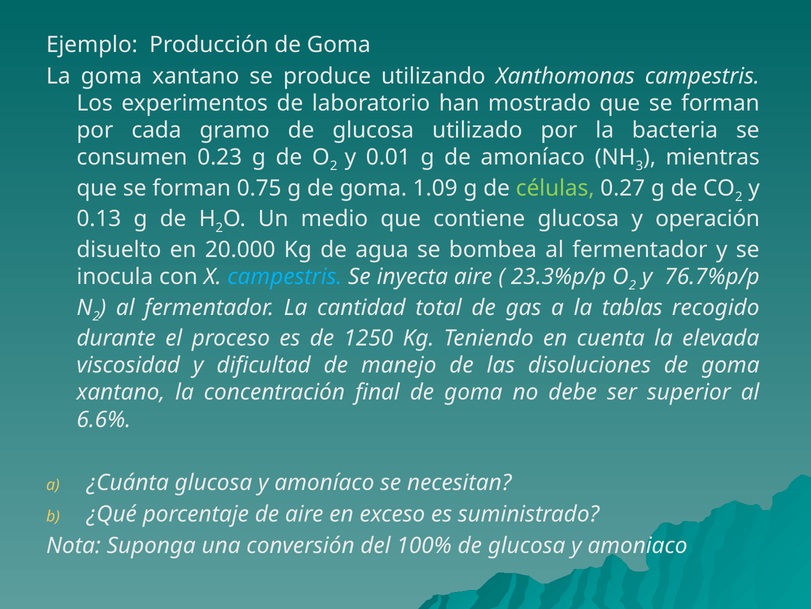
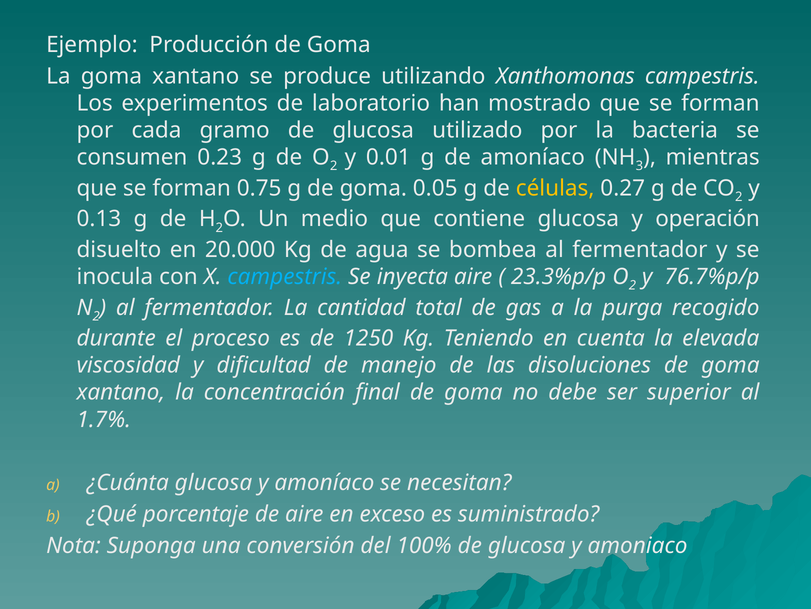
1.09: 1.09 -> 0.05 (435, 188)
células colour: light green -> yellow (555, 188)
tablas: tablas -> purga (632, 307)
6.6%: 6.6% -> 1.7% (104, 419)
